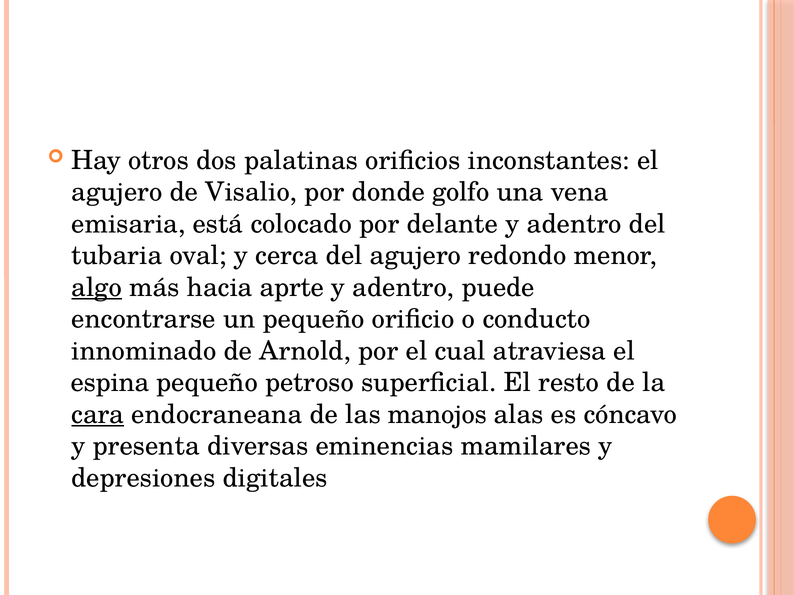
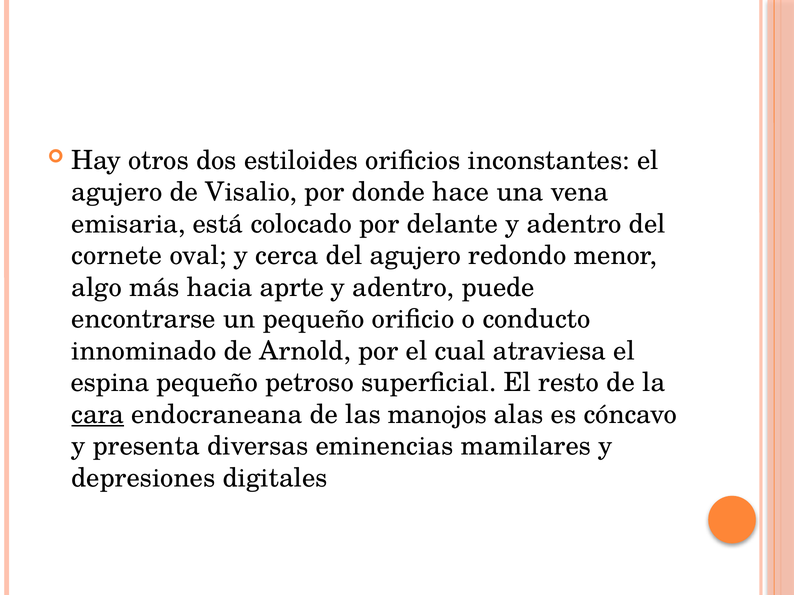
palatinas: palatinas -> estiloides (301, 161)
golfo: golfo -> hace (461, 192)
tubaria: tubaria -> cornete (117, 256)
algo underline: present -> none (97, 288)
